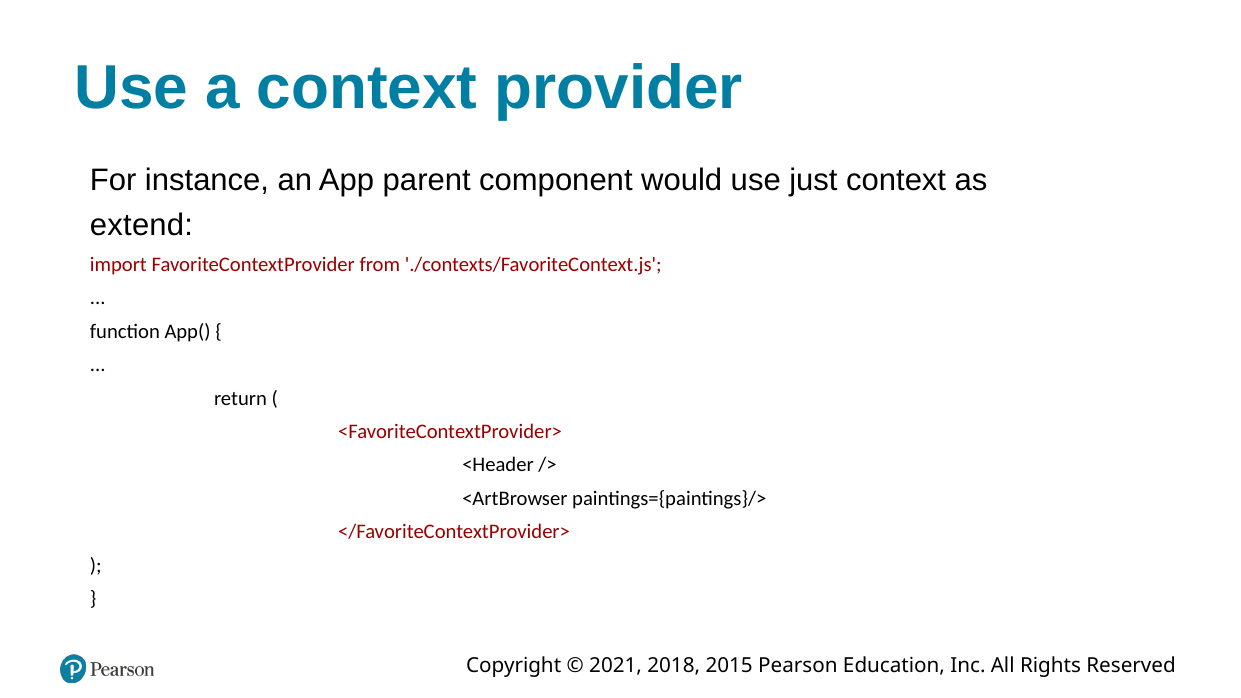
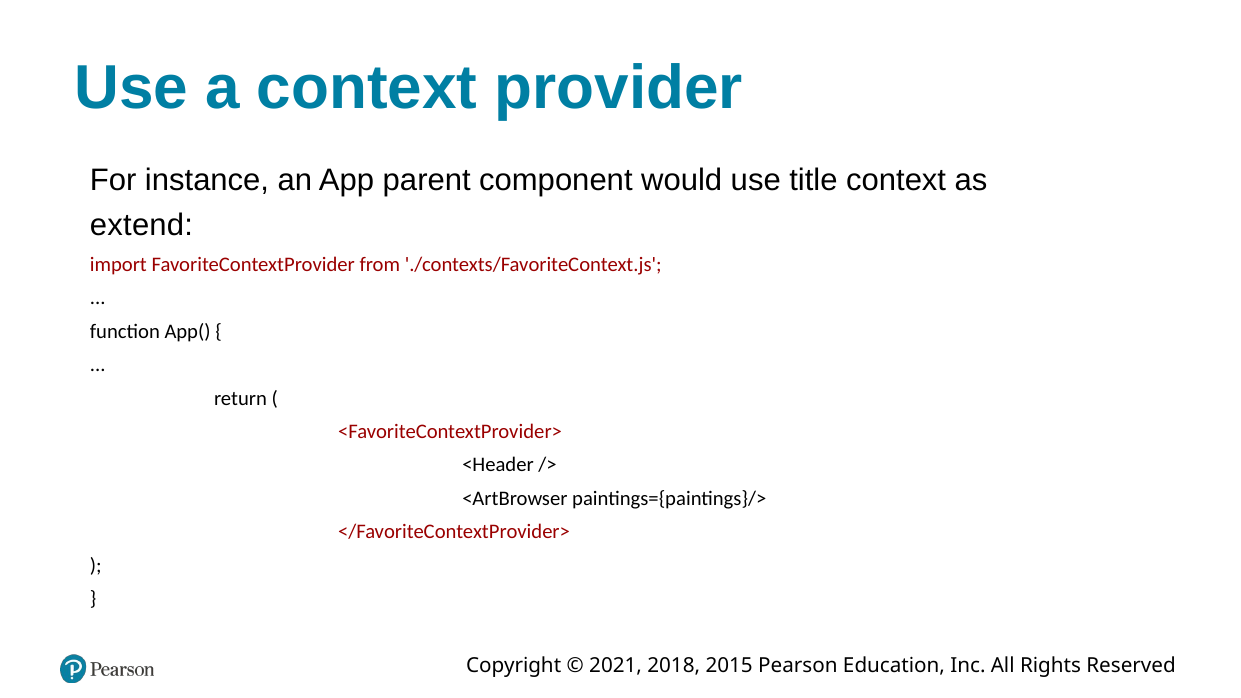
just: just -> title (813, 180)
